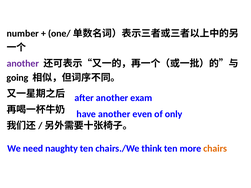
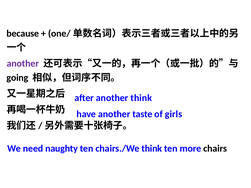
number: number -> because (23, 34)
another exam: exam -> think (141, 98)
even: even -> taste (142, 114)
only: only -> girls (174, 114)
chairs colour: orange -> black (215, 149)
